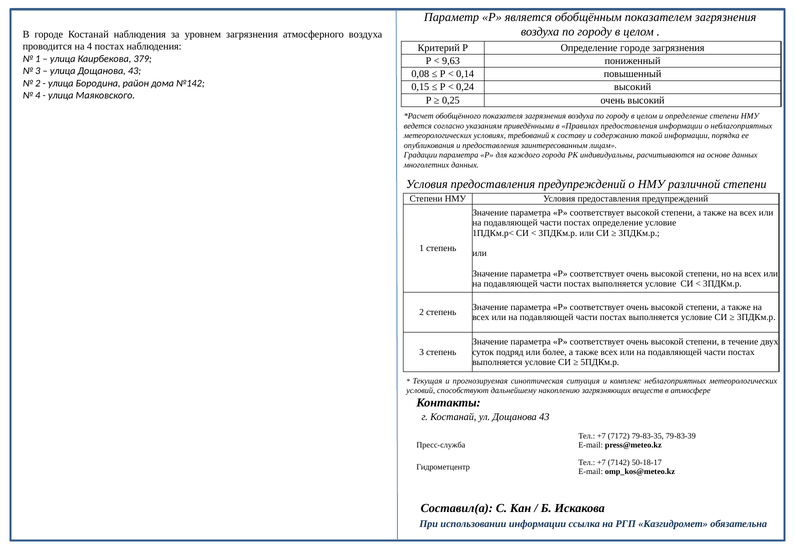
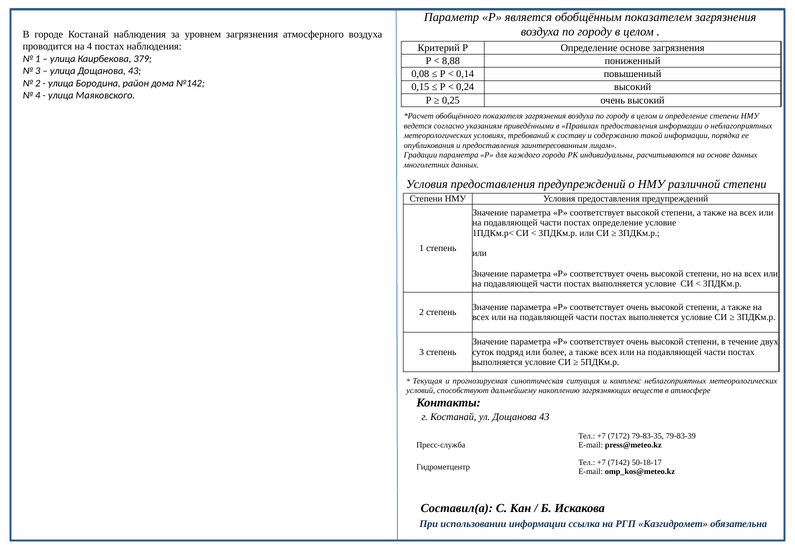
Определение городе: городе -> основе (635, 48)
9,63: 9,63 -> 8,88 (451, 61)
